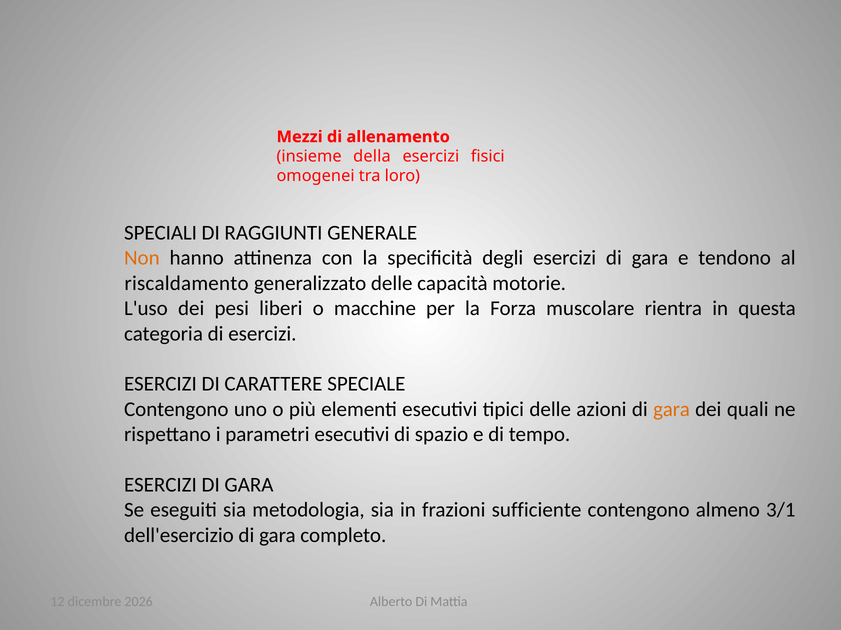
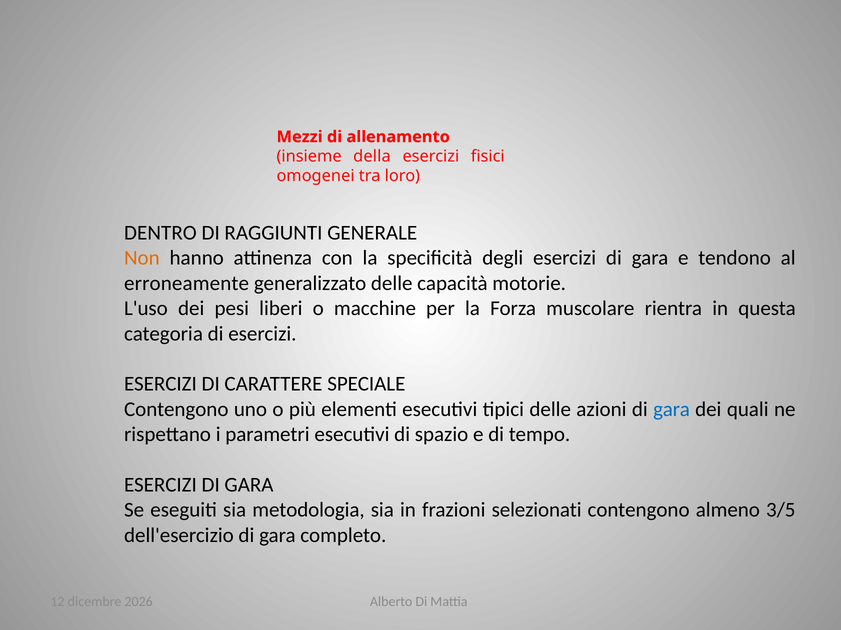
SPECIALI: SPECIALI -> DENTRO (160, 233)
riscaldamento: riscaldamento -> erroneamente (187, 284)
gara colour: orange -> blue (672, 410)
sufficiente: sufficiente -> selezionati (537, 511)
3/1: 3/1 -> 3/5 (781, 511)
